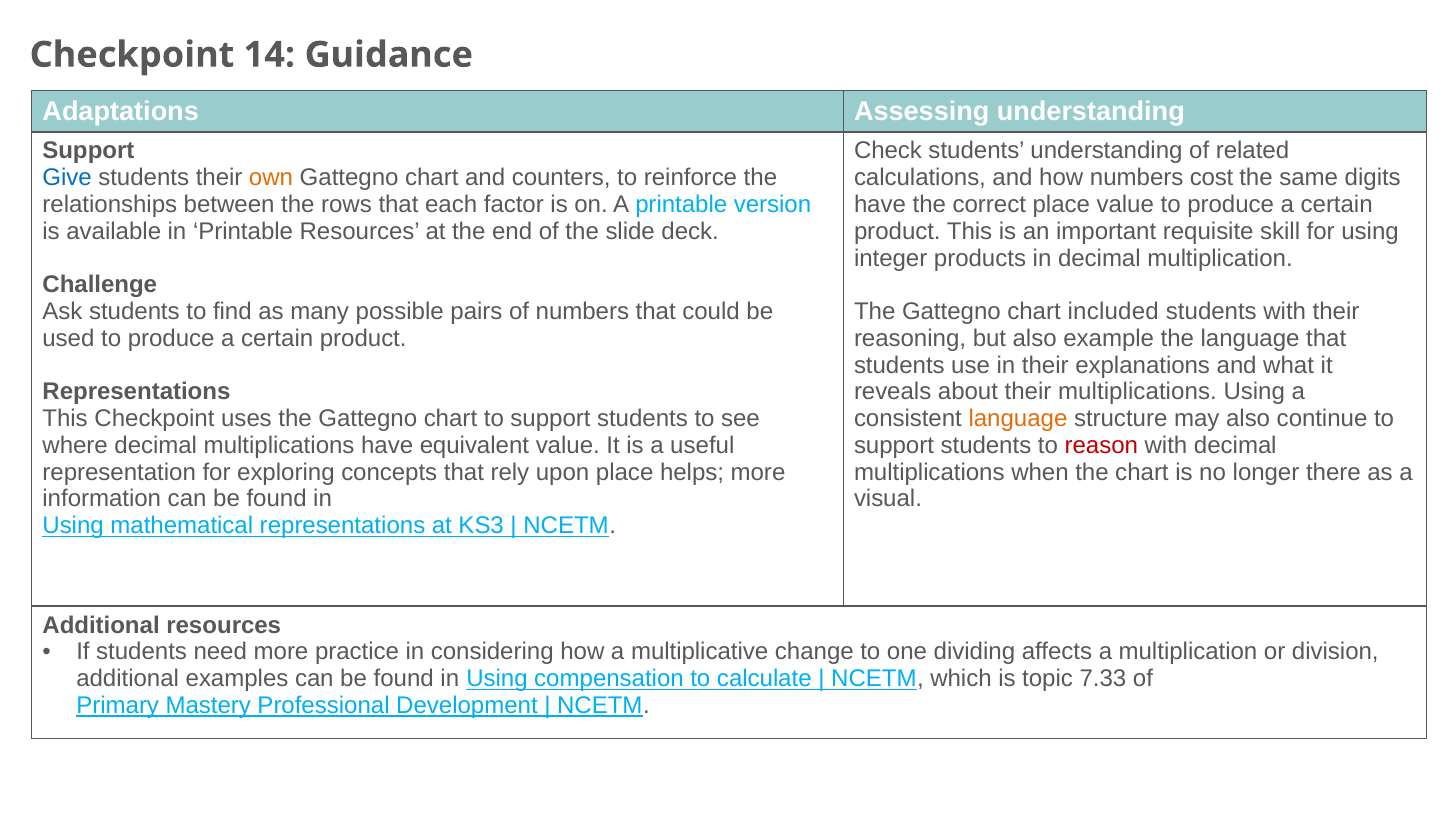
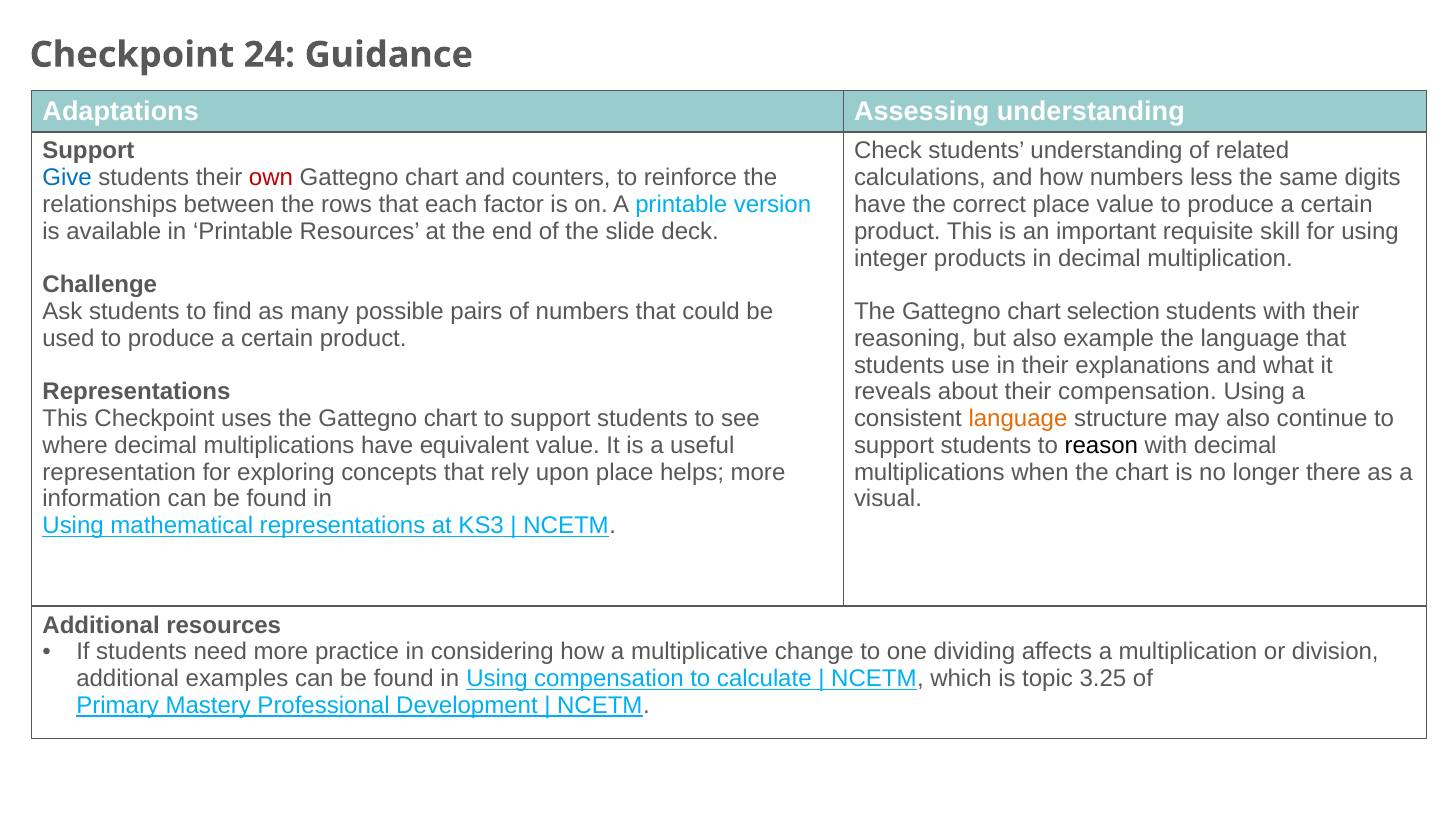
14: 14 -> 24 (269, 55)
own colour: orange -> red (271, 178)
cost: cost -> less (1211, 178)
included: included -> selection (1113, 312)
their multiplications: multiplications -> compensation (1137, 392)
reason colour: red -> black (1101, 445)
7.33: 7.33 -> 3.25 (1103, 679)
